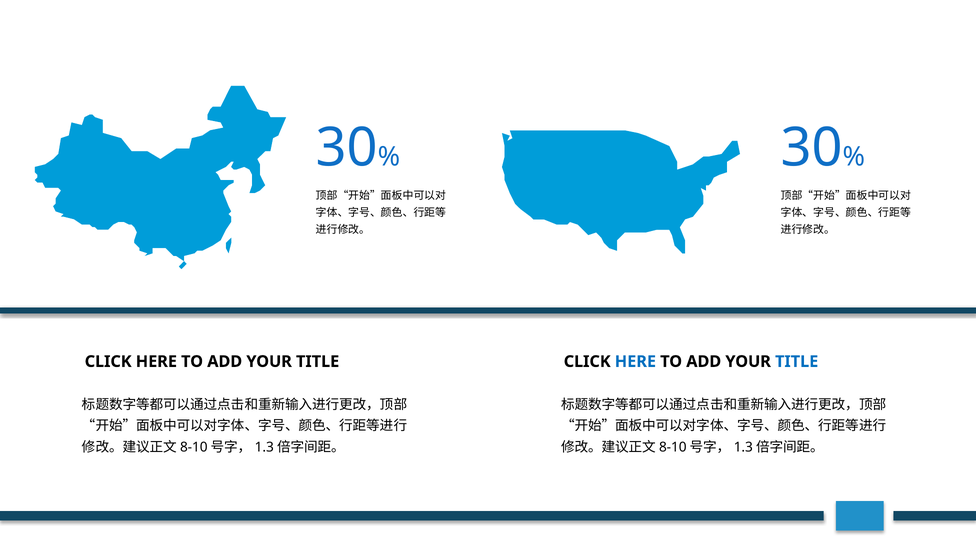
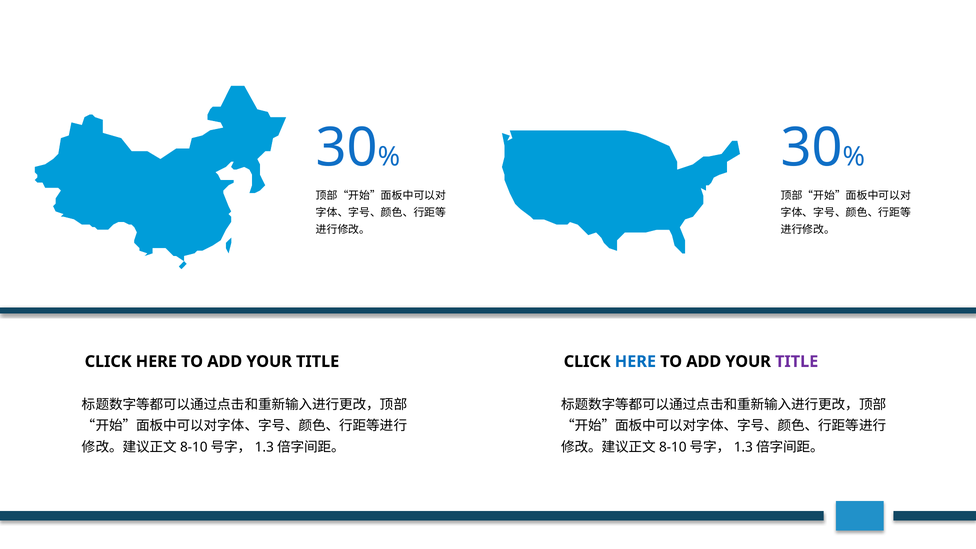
TITLE colour: blue -> purple (797, 361)
